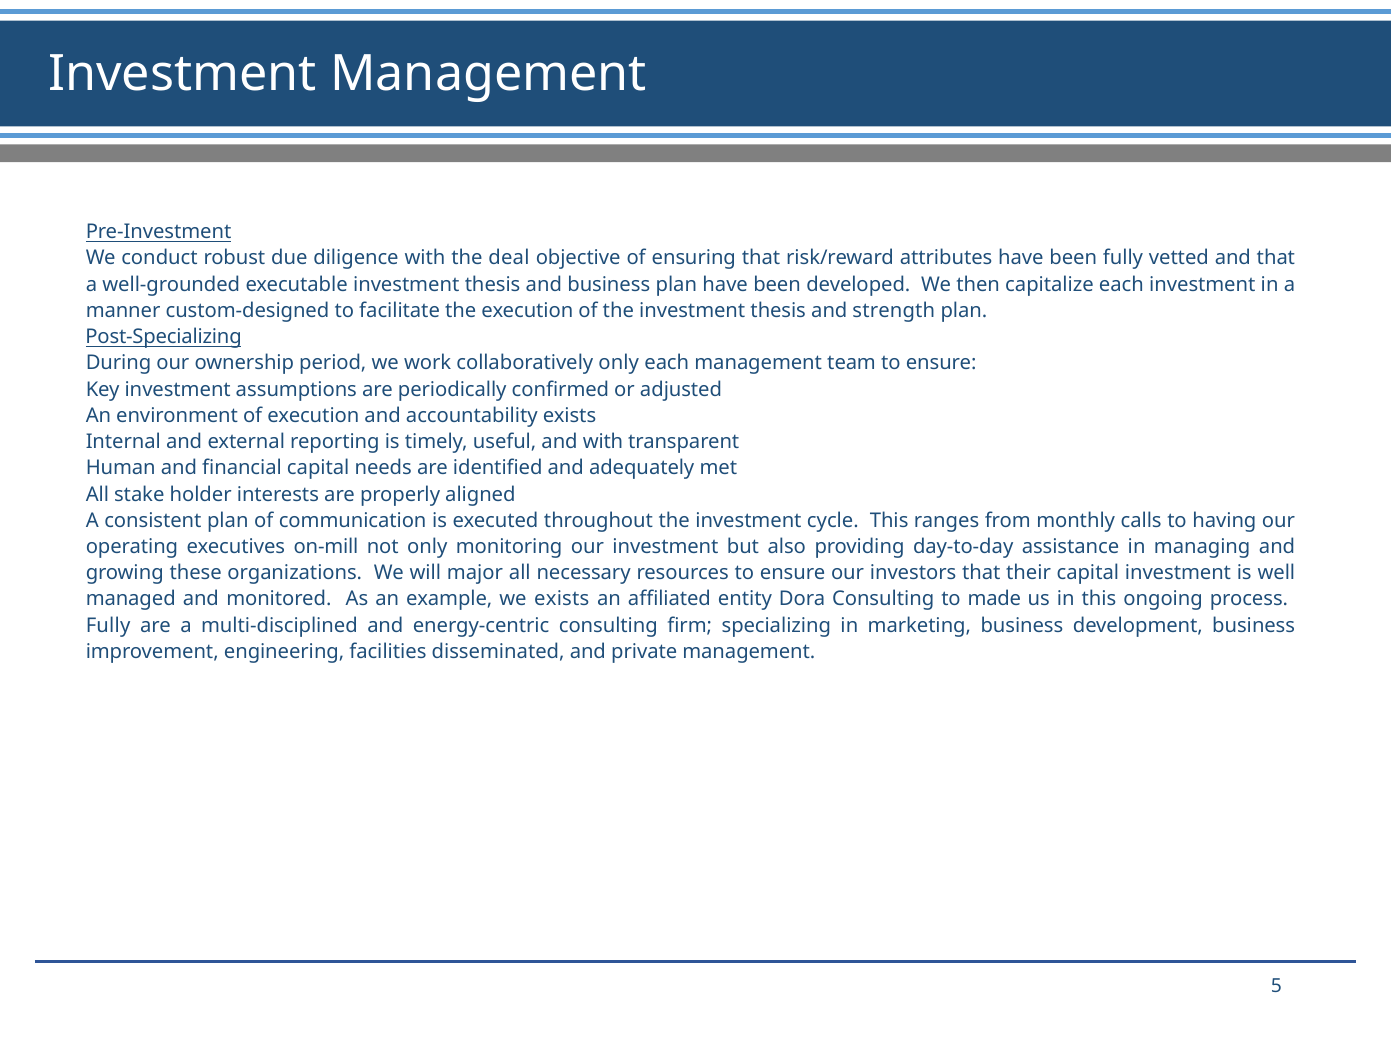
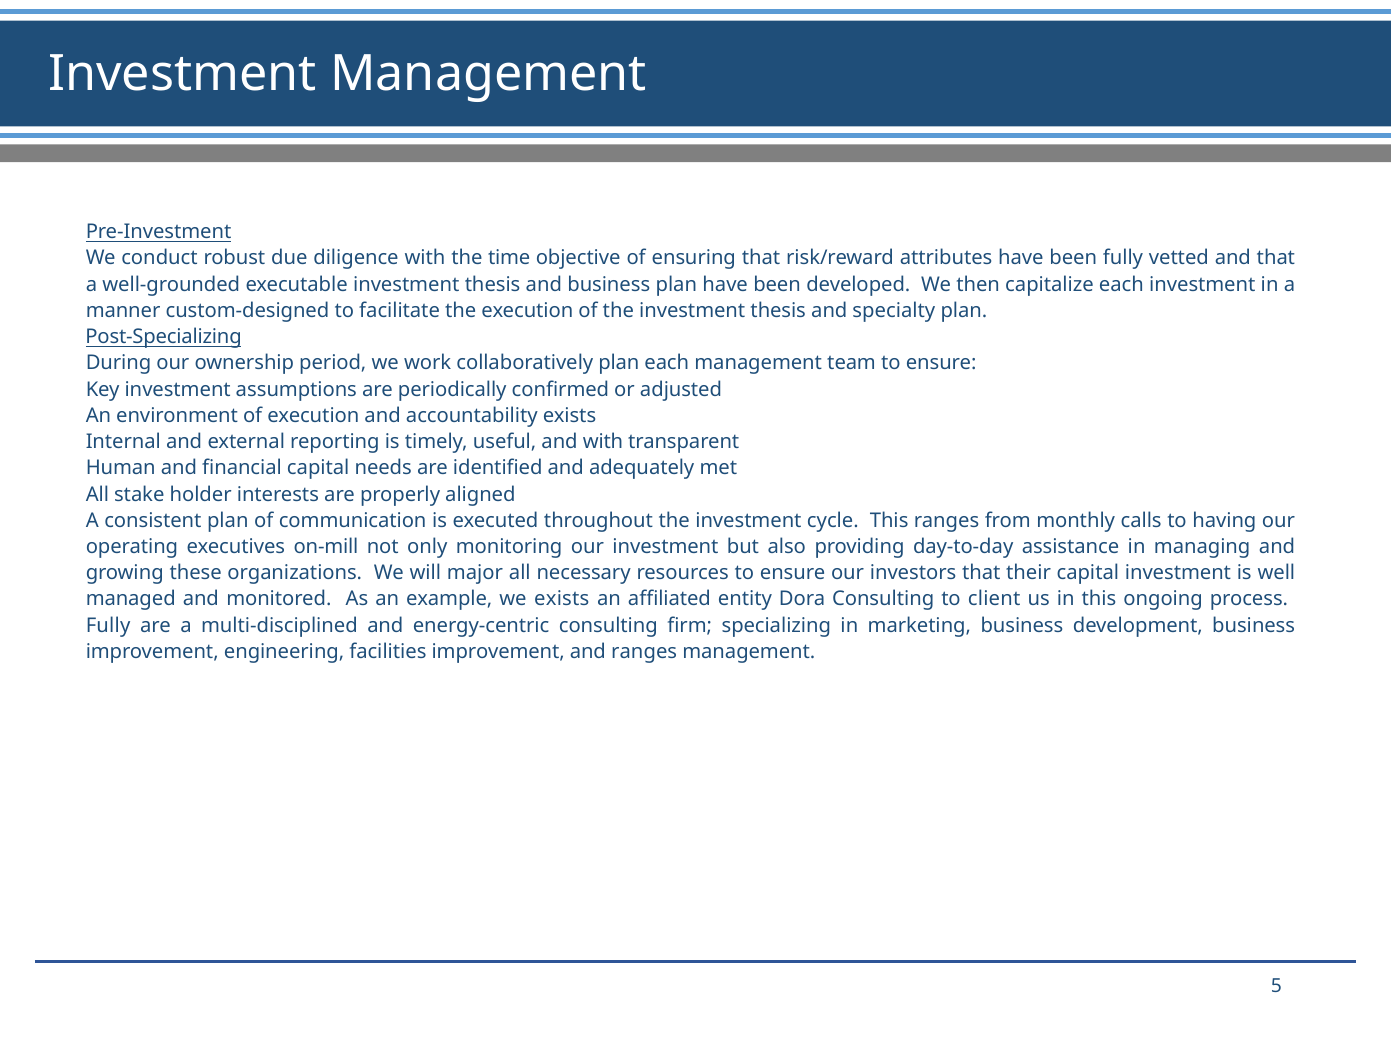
deal: deal -> time (509, 258)
strength: strength -> specialty (894, 311)
collaboratively only: only -> plan (619, 363)
made: made -> client (994, 599)
facilities disseminated: disseminated -> improvement (498, 652)
and private: private -> ranges (644, 652)
